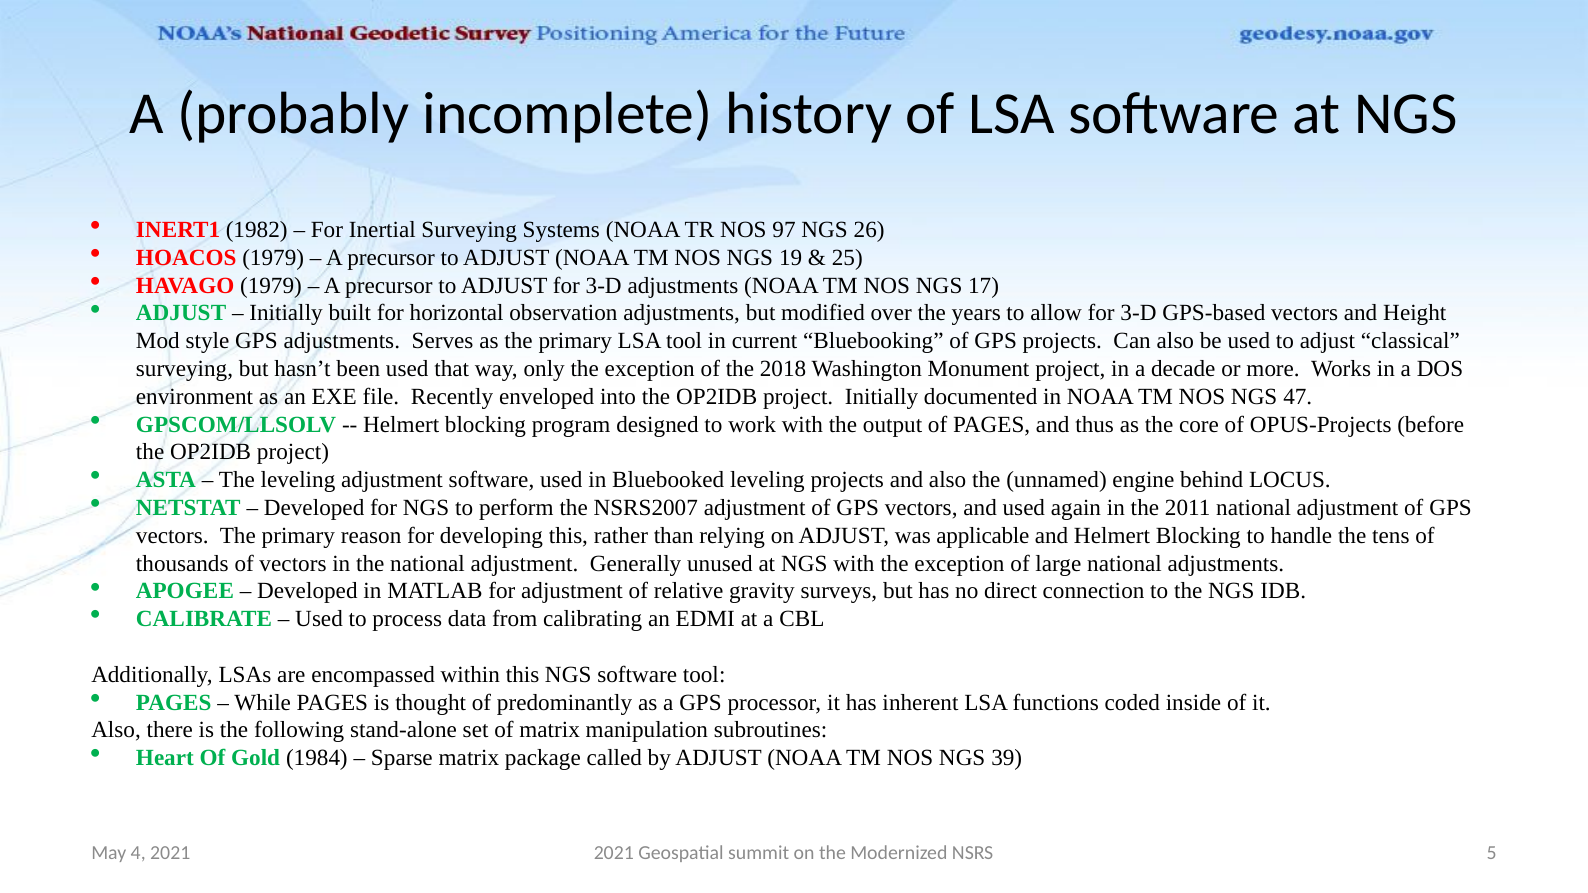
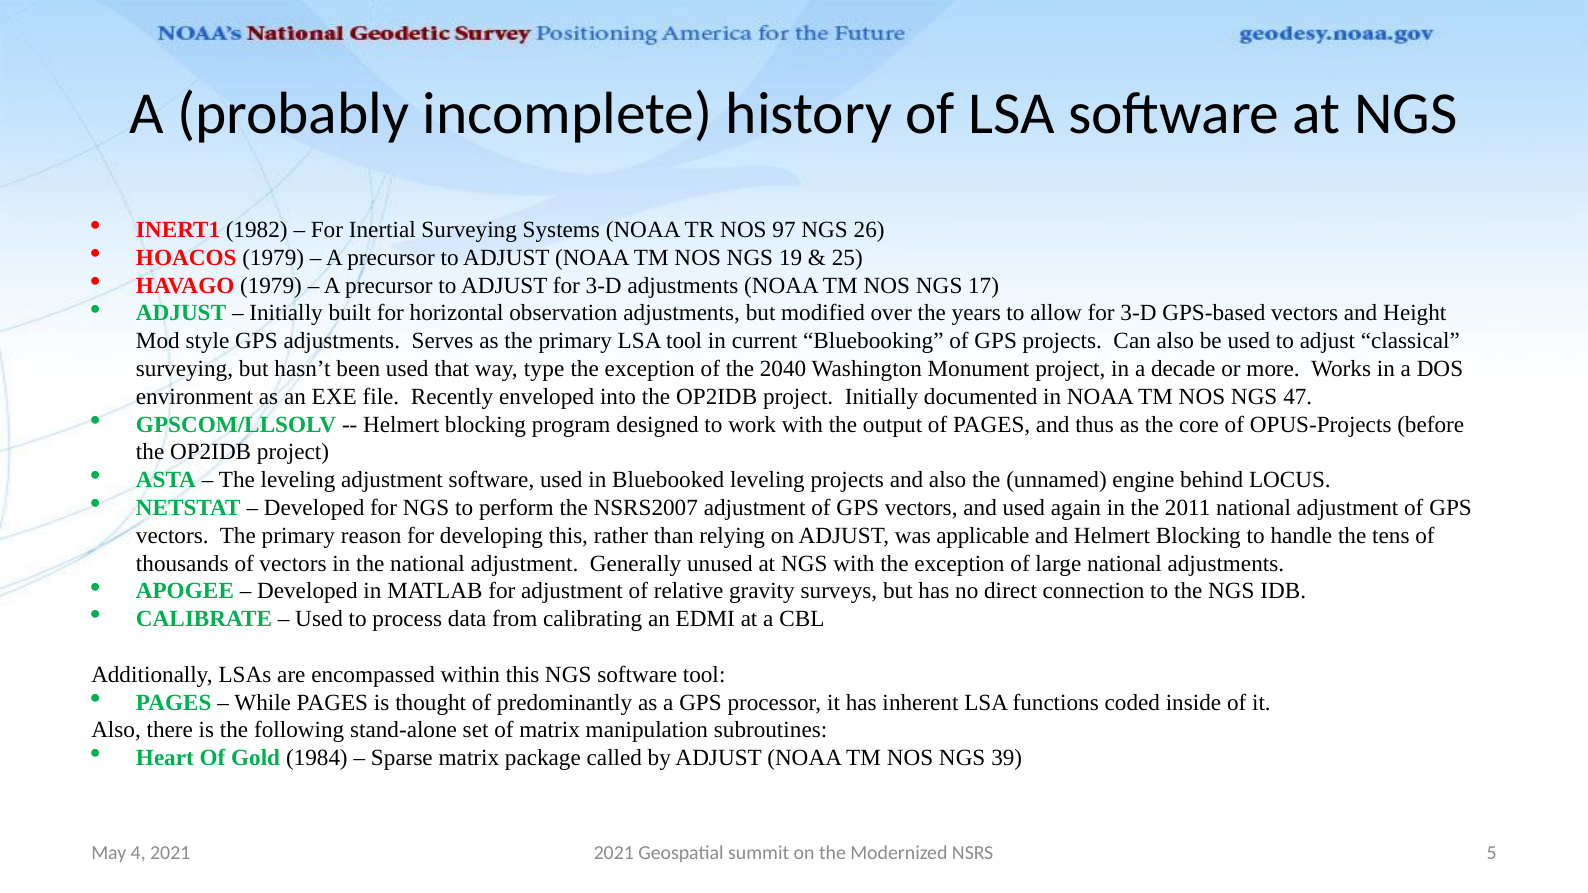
only: only -> type (544, 369)
2018: 2018 -> 2040 (783, 369)
